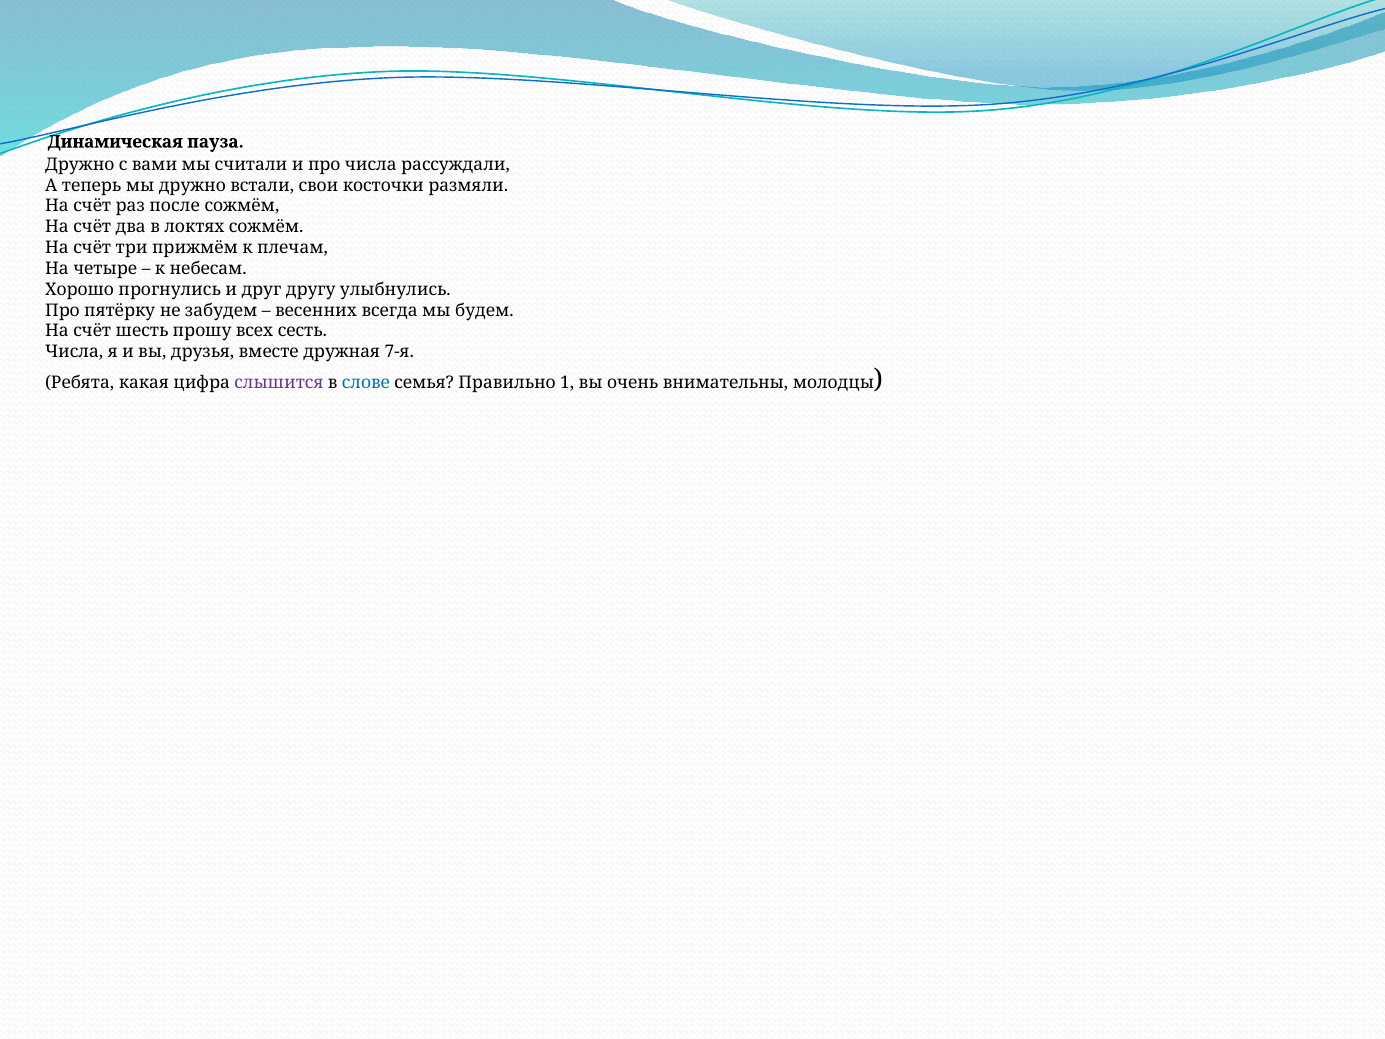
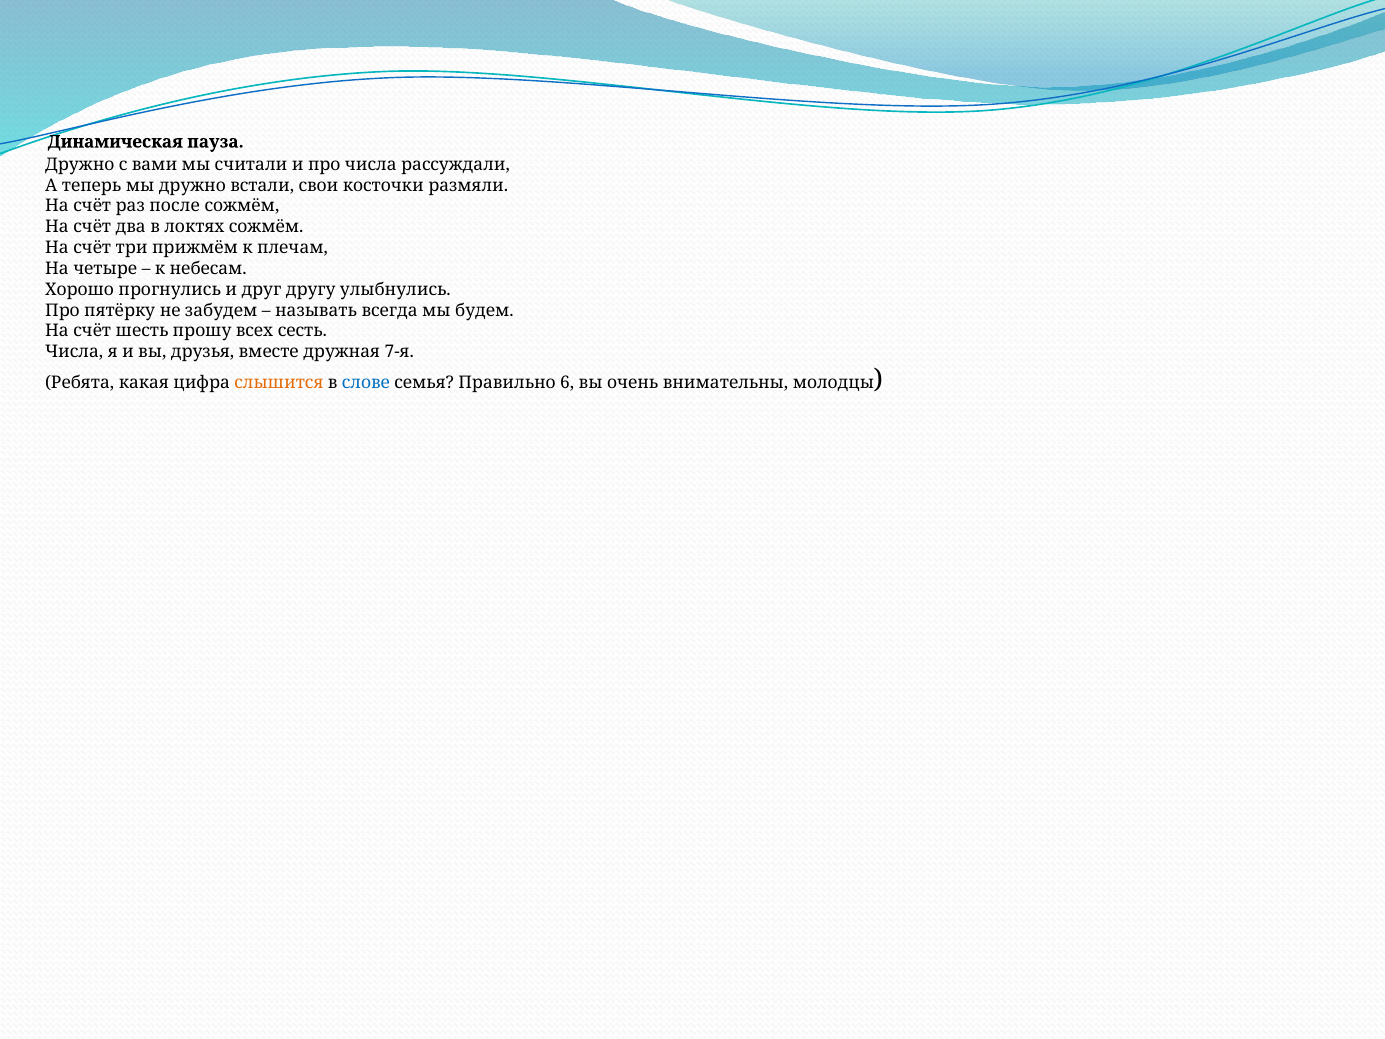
весенних: весенних -> называть (316, 310)
слышится colour: purple -> orange (279, 382)
1: 1 -> 6 (567, 382)
